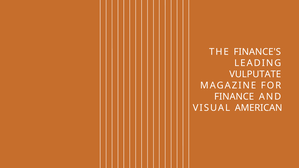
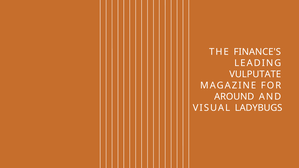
FINANCE: FINANCE -> AROUND (234, 97)
AMERICAN: AMERICAN -> LADYBUGS (259, 108)
